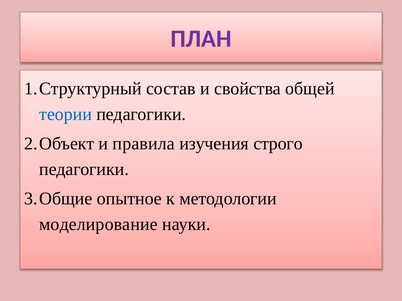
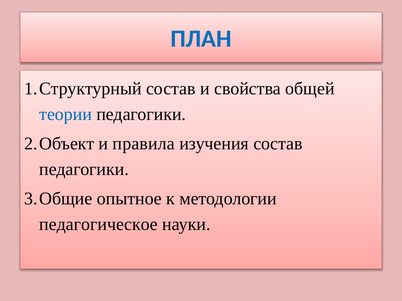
ПЛАН colour: purple -> blue (201, 39)
изучения строго: строго -> состав (278, 144)
моделирование: моделирование -> педагогическое (98, 225)
